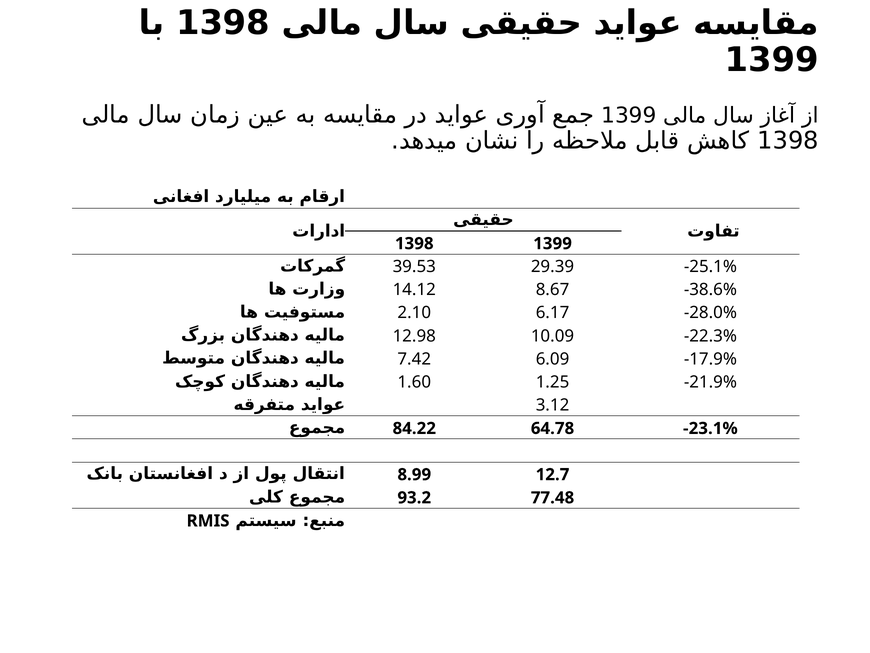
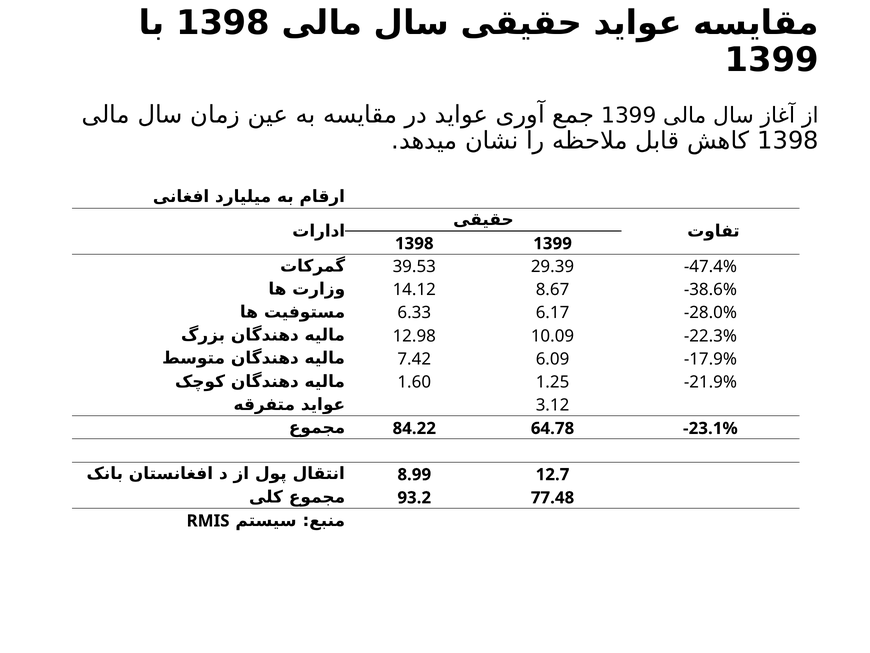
-25.1%: -25.1% -> -47.4% (710, 266)
2.10: 2.10 -> 6.33 (414, 313)
